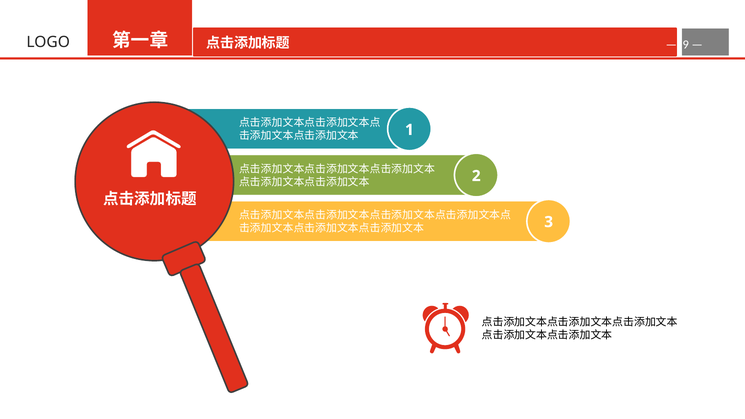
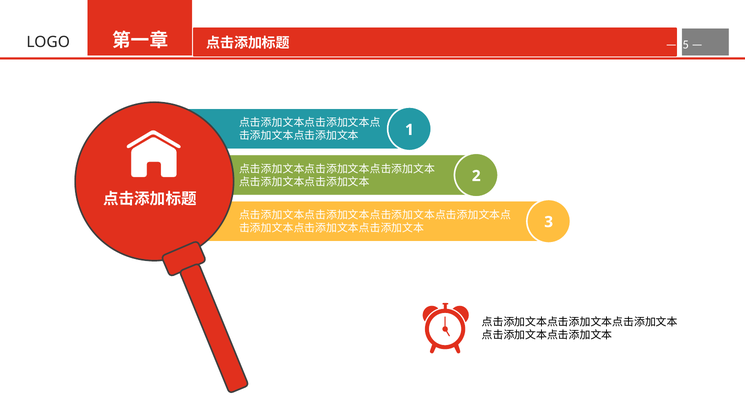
9: 9 -> 5 (686, 45)
